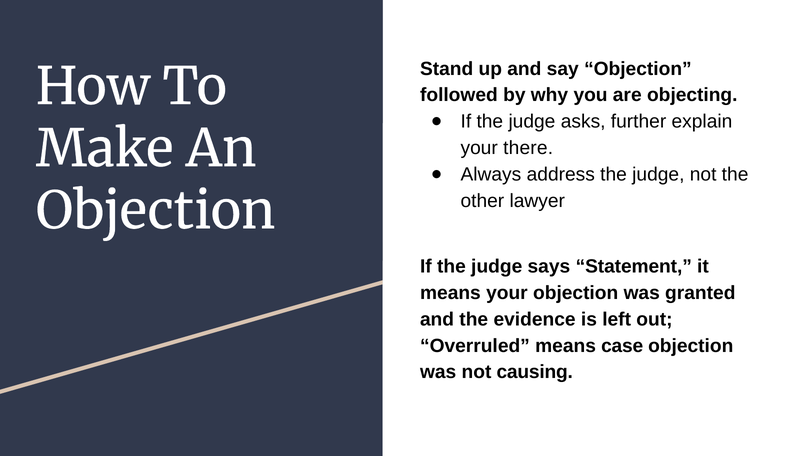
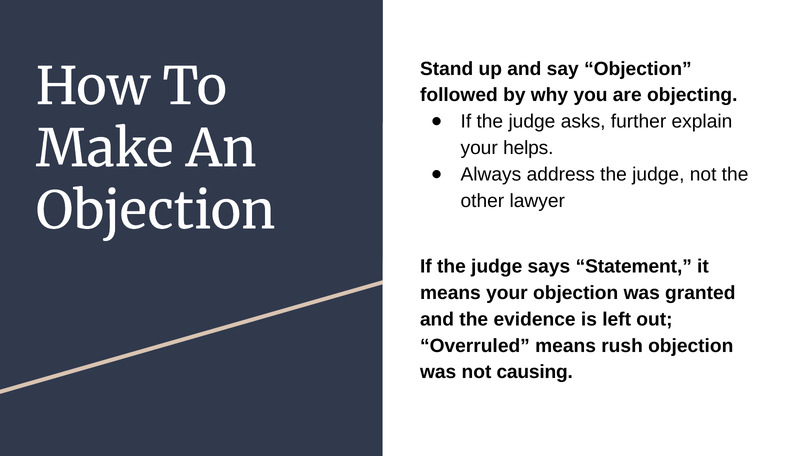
there: there -> helps (528, 148)
case: case -> rush (622, 346)
